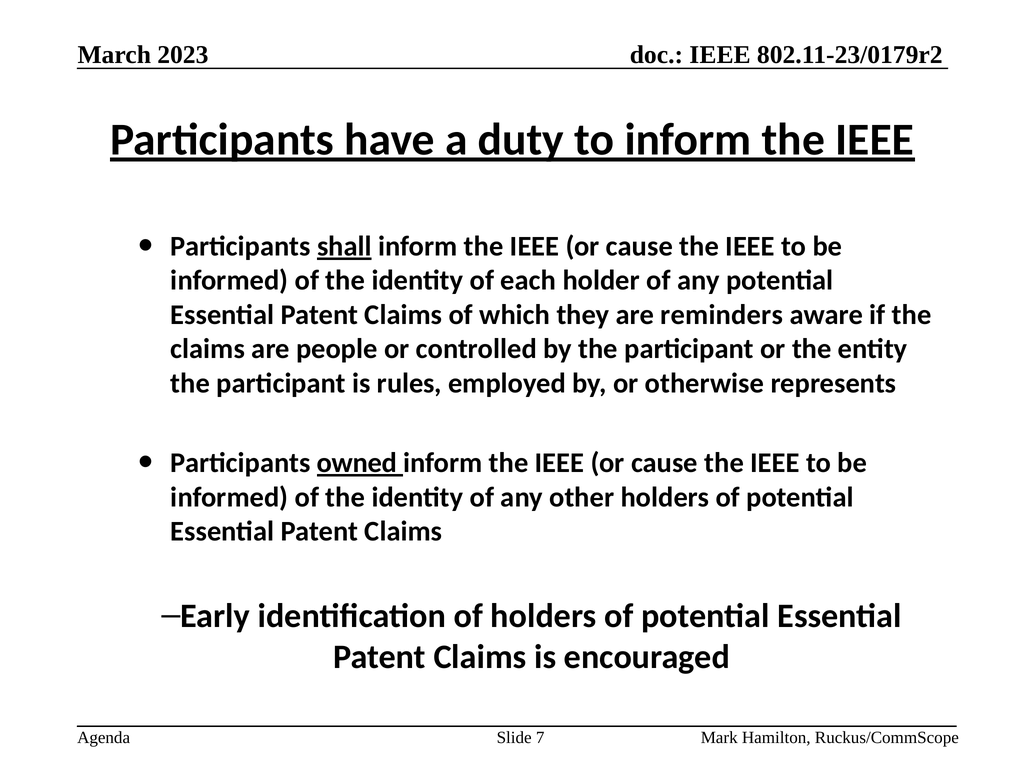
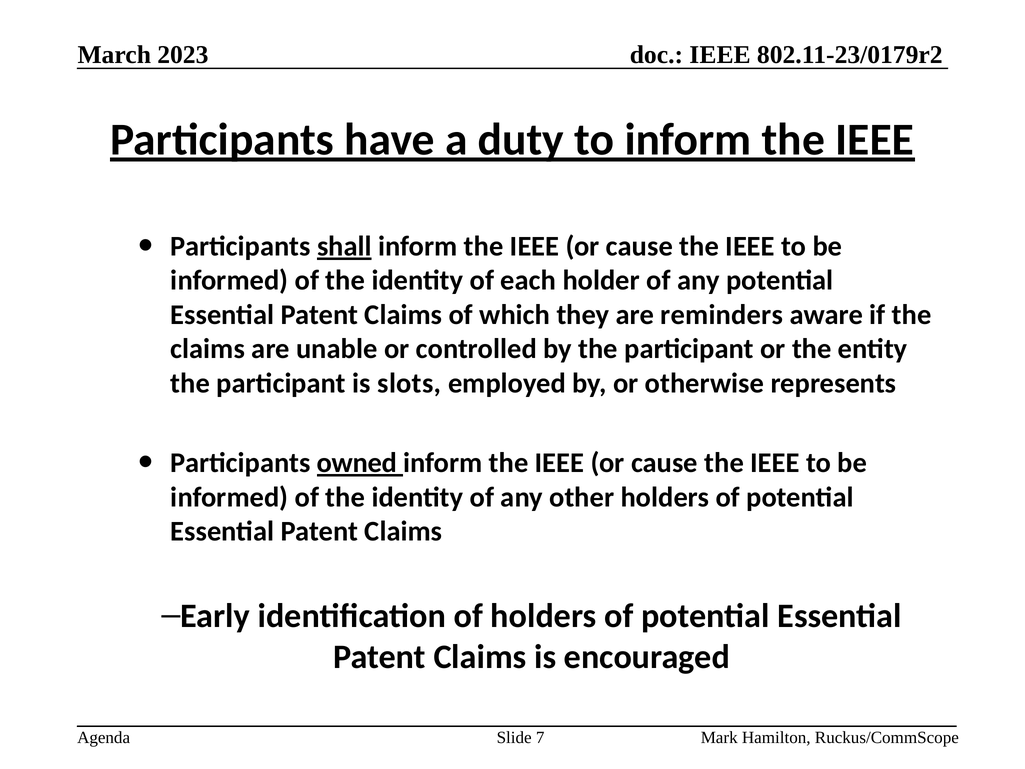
people: people -> unable (337, 349)
rules: rules -> slots (409, 383)
